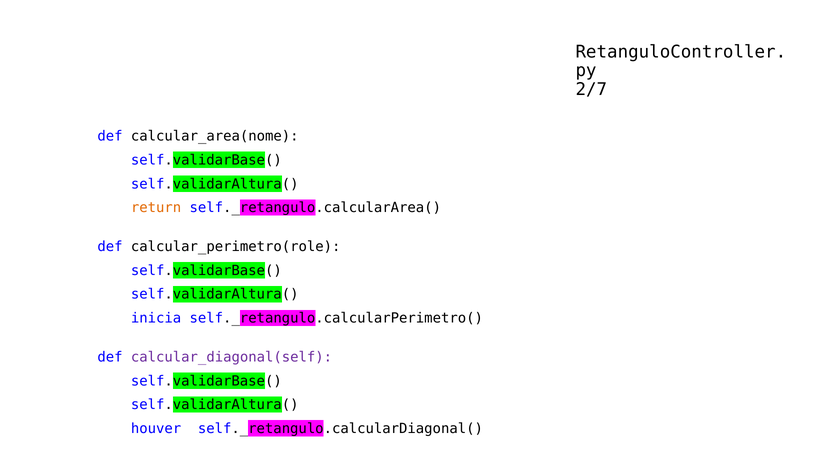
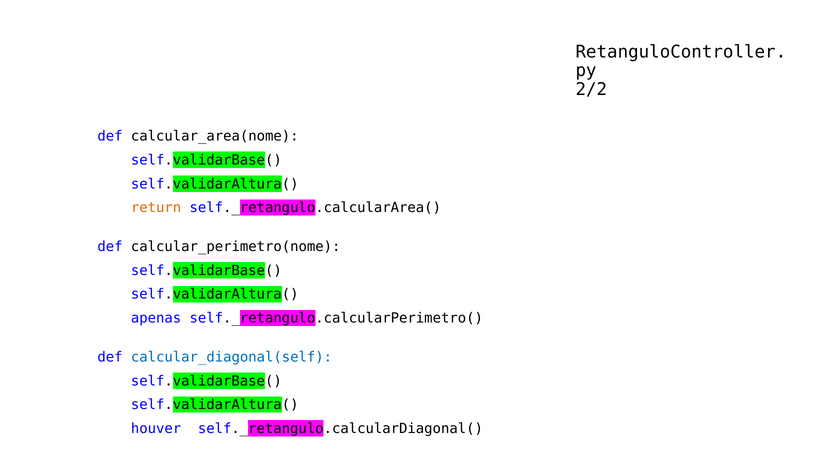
2/7: 2/7 -> 2/2 (591, 89)
calcular_perimetro(role: calcular_perimetro(role -> calcular_perimetro(nome (236, 246)
inicia: inicia -> apenas (156, 318)
calcular_diagonal(self colour: purple -> blue (232, 357)
